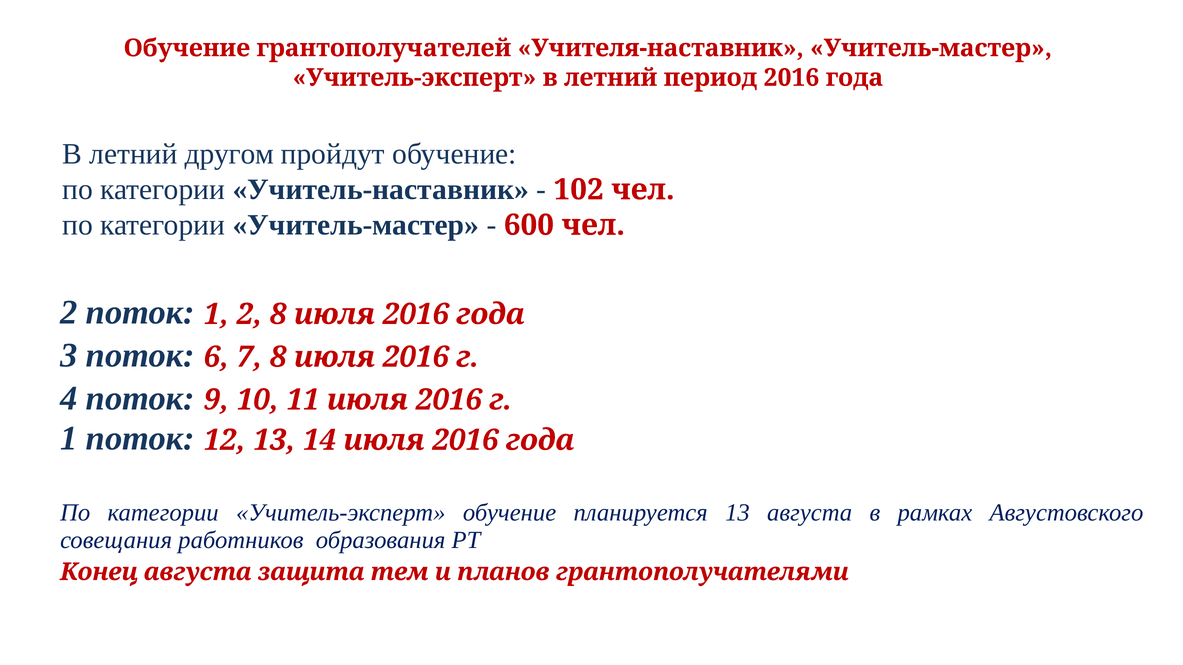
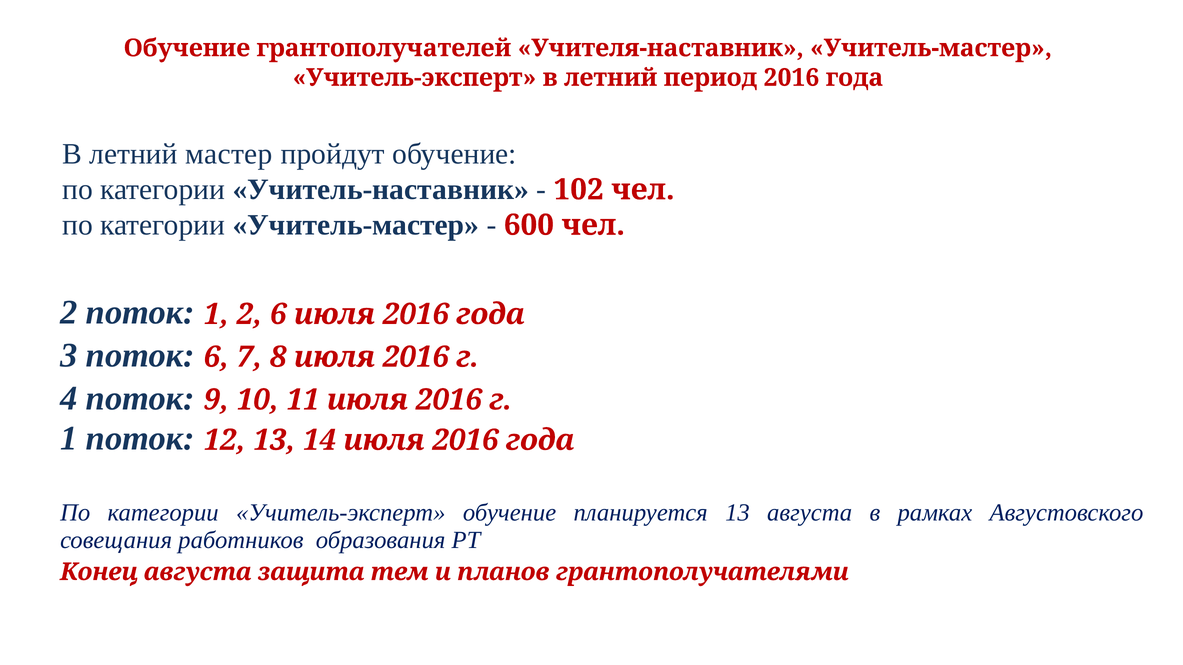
другом: другом -> мастер (229, 154)
2 8: 8 -> 6 (278, 314)
